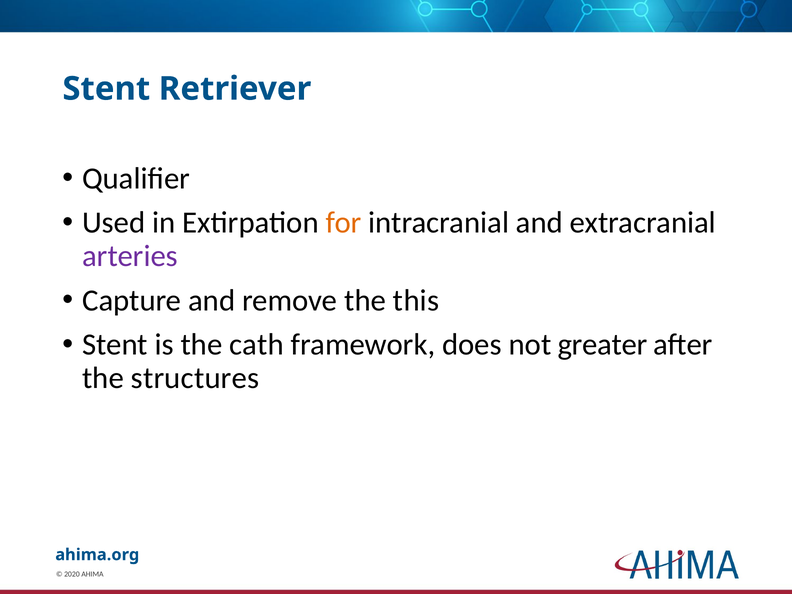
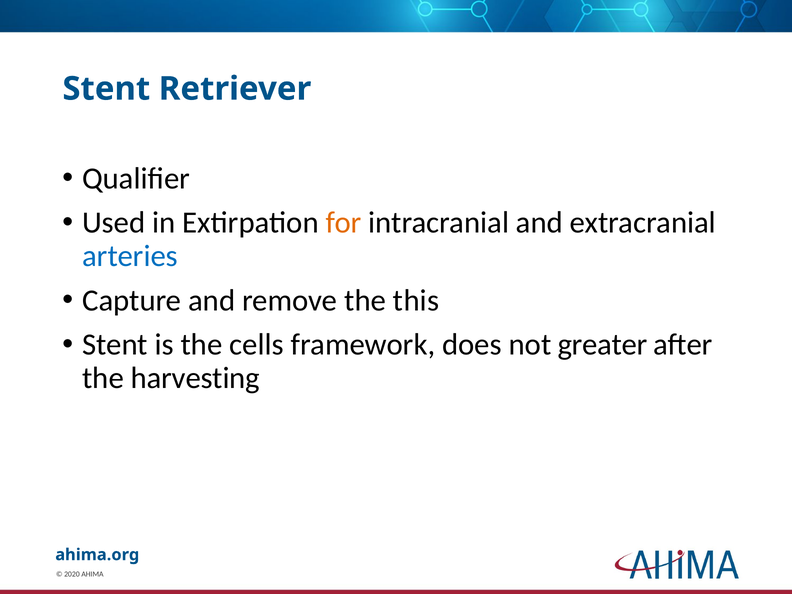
arteries colour: purple -> blue (130, 256)
cath: cath -> cells (257, 345)
structures: structures -> harvesting (195, 378)
